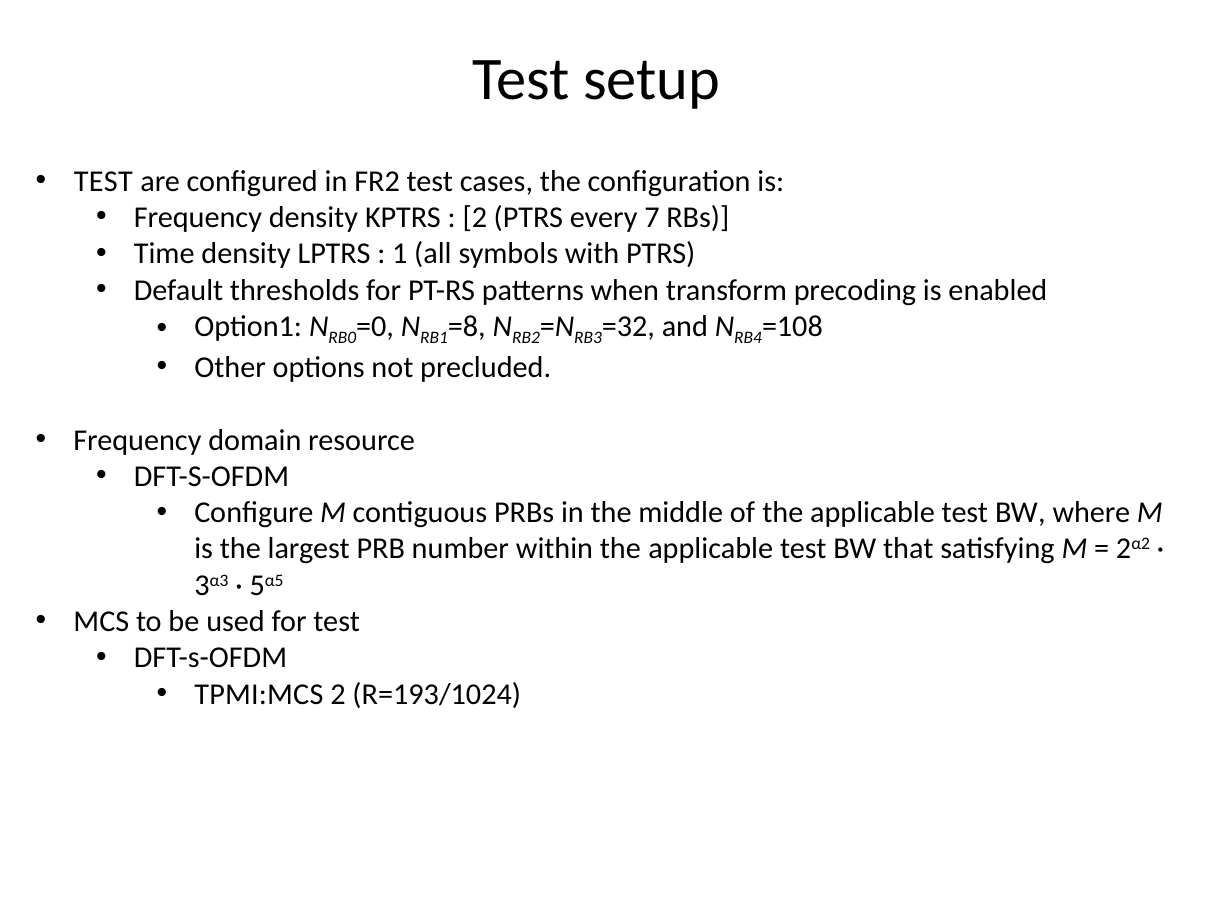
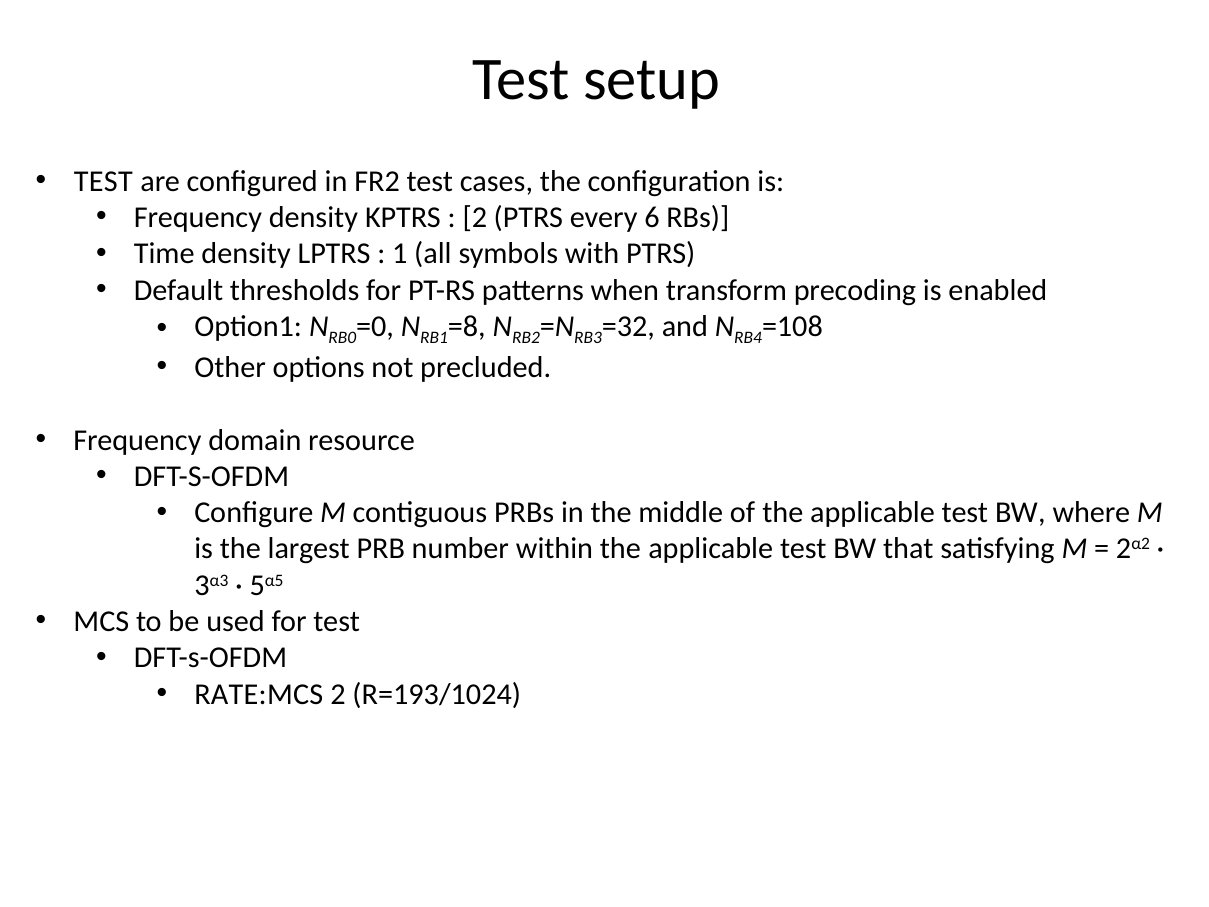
7: 7 -> 6 (652, 217)
TPMI:MCS: TPMI:MCS -> RATE:MCS (259, 694)
